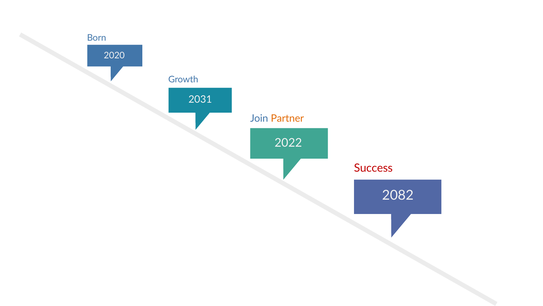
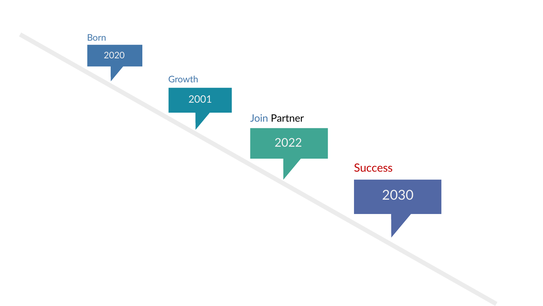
2031: 2031 -> 2001 (200, 99)
Partner colour: orange -> black (287, 118)
2082: 2082 -> 2030 (398, 195)
